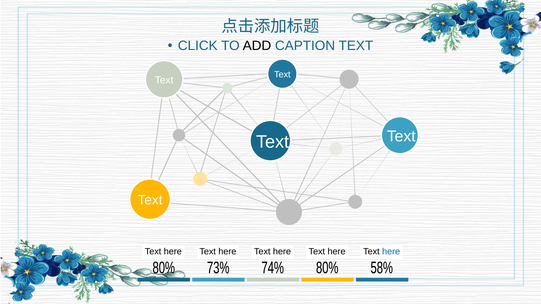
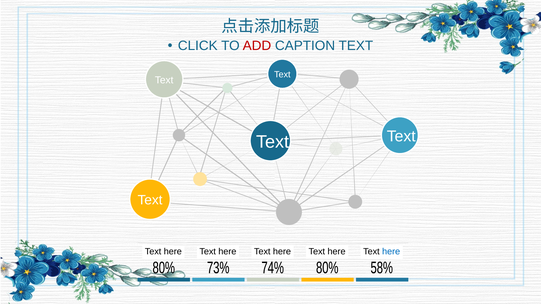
ADD colour: black -> red (257, 46)
